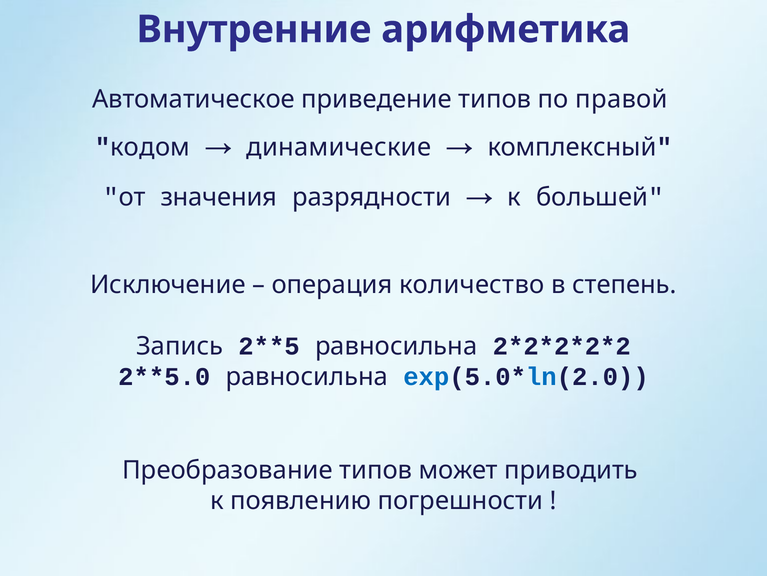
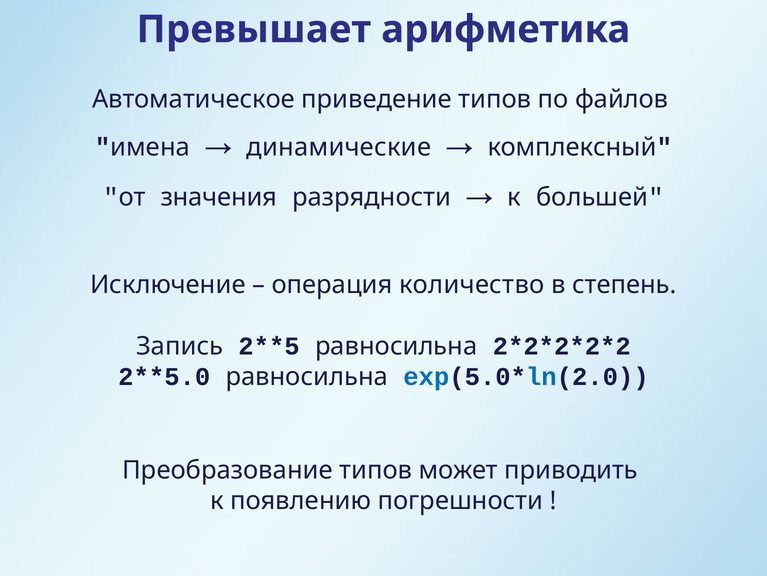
Внутренние: Внутренние -> Превышает (254, 29)
правой: правой -> файлов (622, 99)
кодом: кодом -> имена (150, 147)
